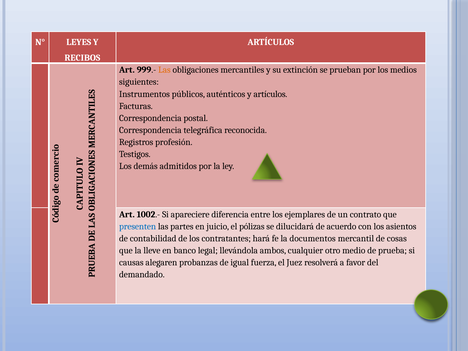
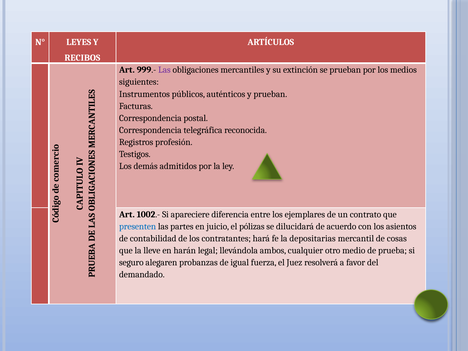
Las colour: orange -> purple (164, 70)
y artículos: artículos -> prueban (270, 94)
documentos: documentos -> depositarias (313, 238)
banco: banco -> harán (185, 250)
causas: causas -> seguro (131, 263)
